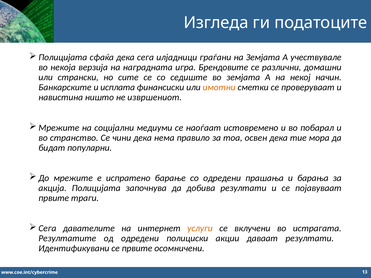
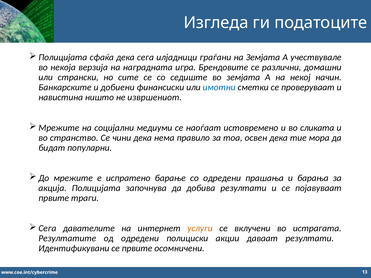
исплата: исплата -> добиени (118, 87)
имотни colour: orange -> blue (219, 87)
побарал: побарал -> сликата (317, 128)
